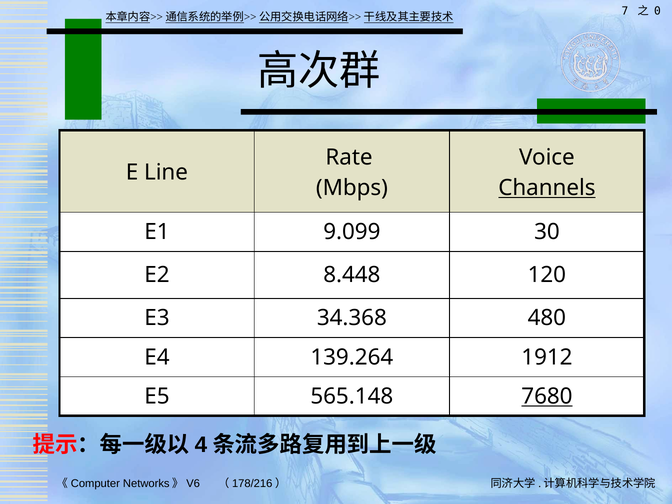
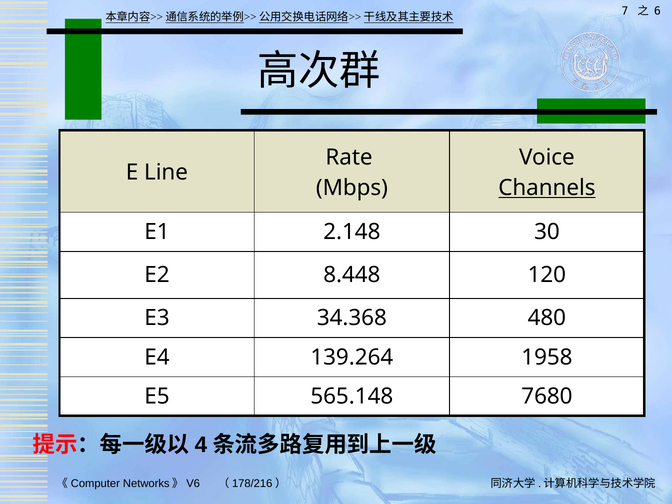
0: 0 -> 6 (657, 11)
9.099: 9.099 -> 2.148 (352, 232)
1912: 1912 -> 1958 (547, 357)
7680 underline: present -> none (547, 396)
